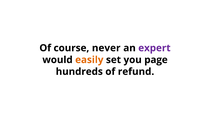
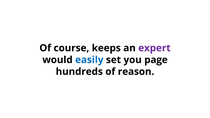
never: never -> keeps (106, 48)
easily colour: orange -> blue (89, 60)
refund: refund -> reason (136, 72)
